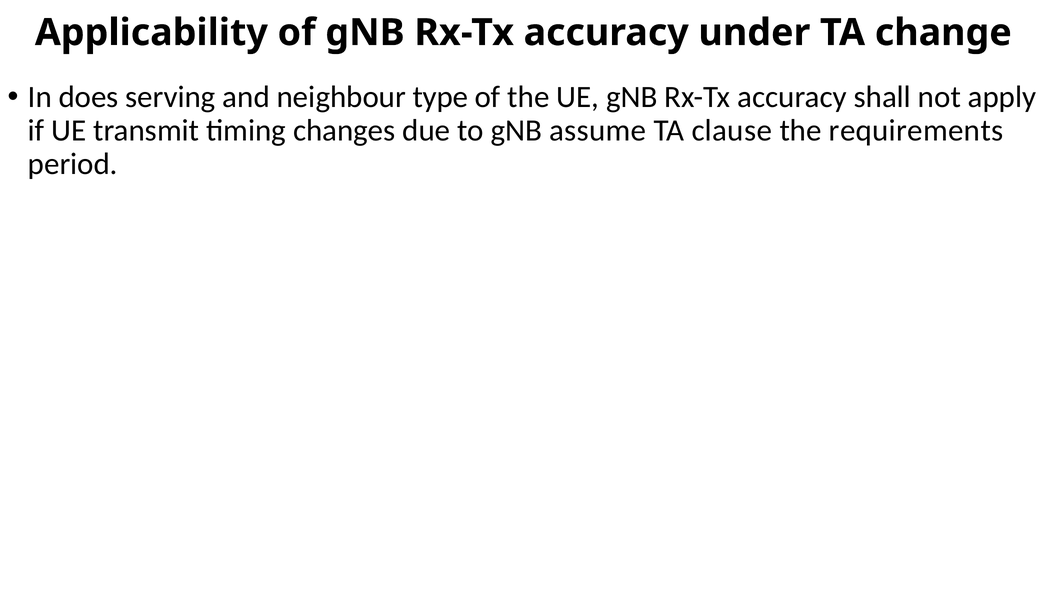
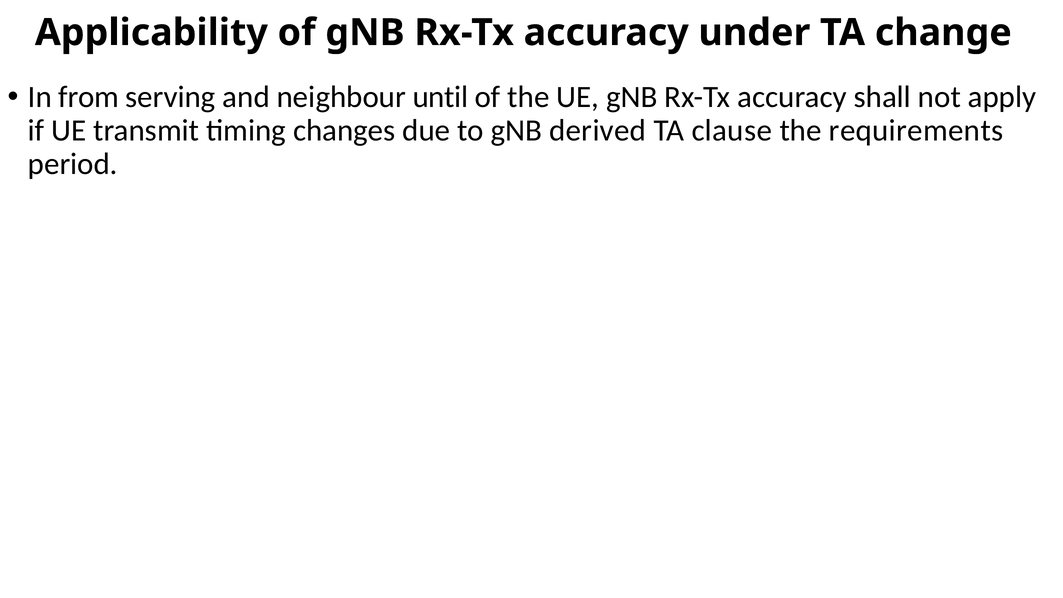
does: does -> from (89, 97)
type: type -> until (440, 97)
assume: assume -> derived (598, 131)
